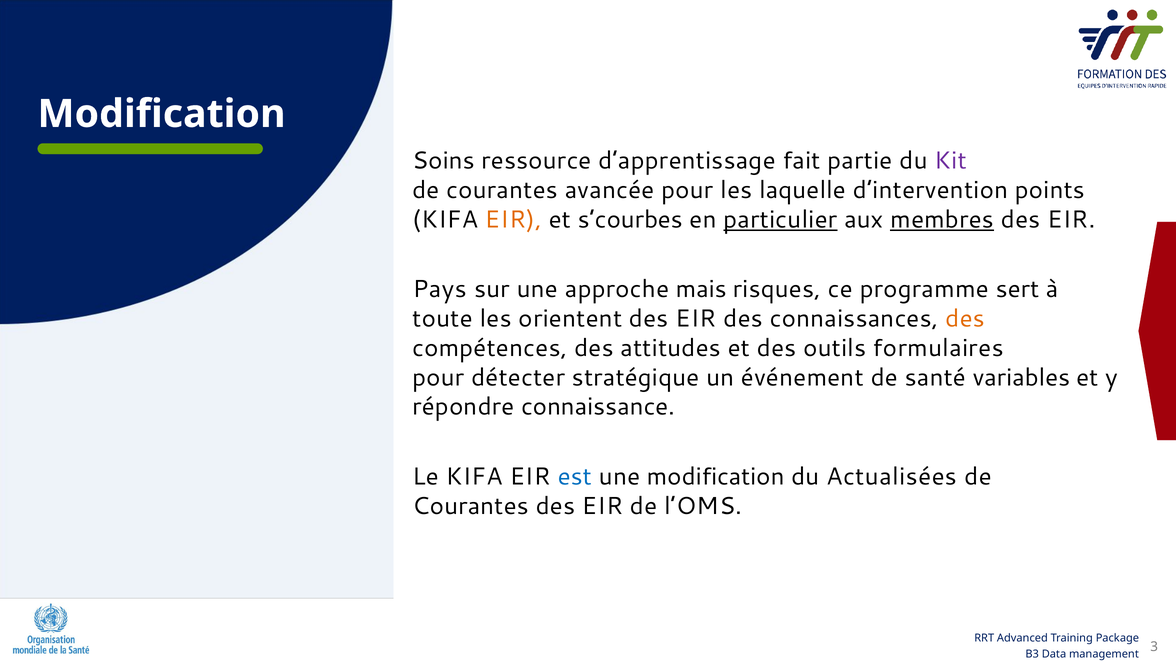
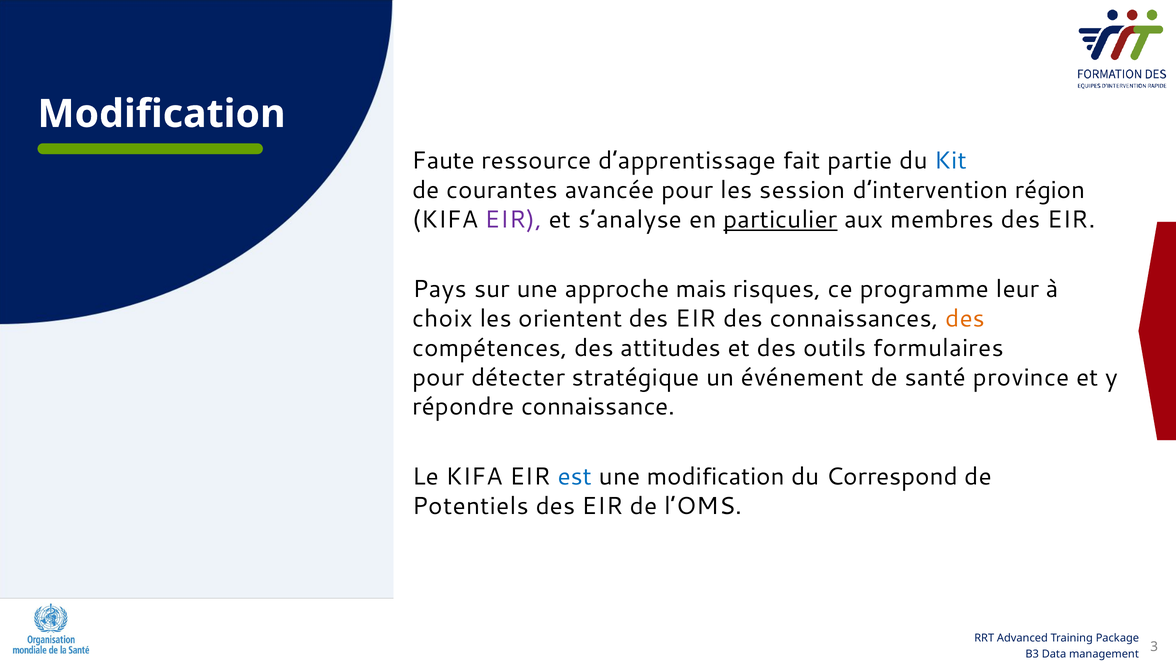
Soins: Soins -> Faute (443, 161)
Kit colour: purple -> blue (951, 161)
laquelle: laquelle -> session (802, 190)
points: points -> région (1050, 190)
EIR colour: orange -> purple (513, 219)
s’courbes: s’courbes -> s’analyse (630, 219)
membres underline: present -> none (942, 219)
sert: sert -> leur (1018, 289)
toute: toute -> choix (442, 318)
variables: variables -> province (1021, 377)
Actualisées: Actualisées -> Correspond (892, 476)
Courantes: Courantes -> Potentiels (470, 506)
